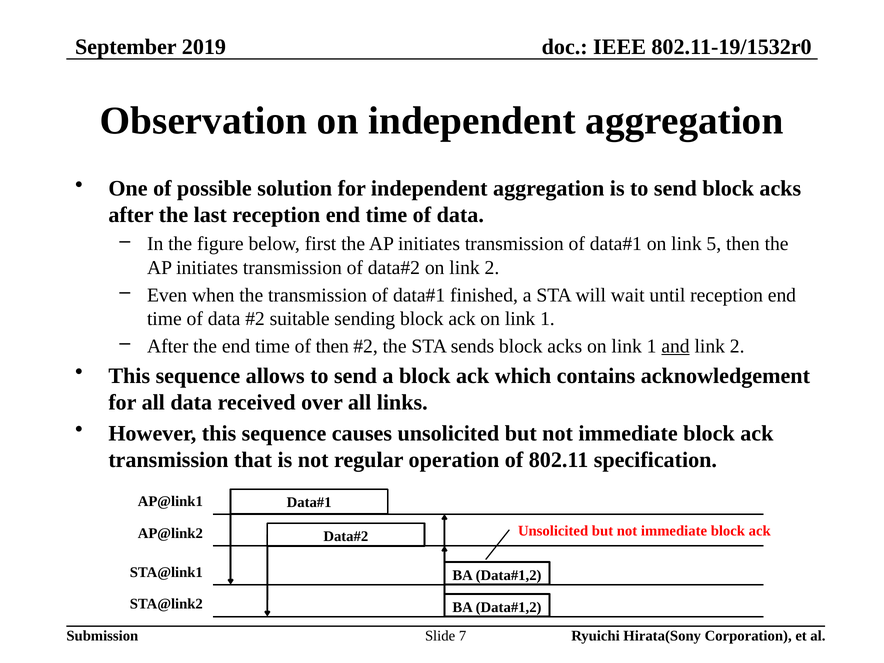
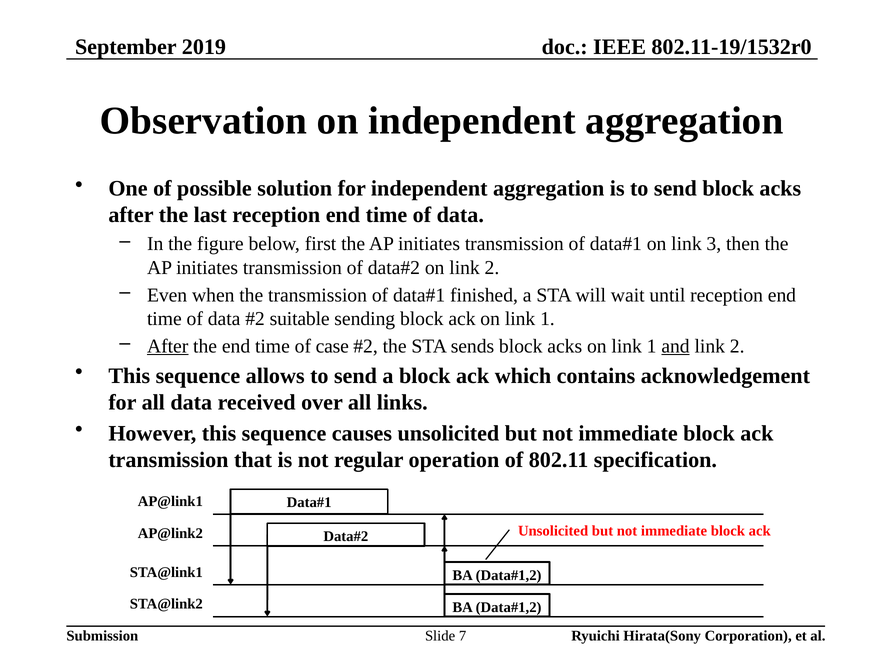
5: 5 -> 3 (714, 244)
After underline: none -> present (168, 346)
of then: then -> case (332, 346)
